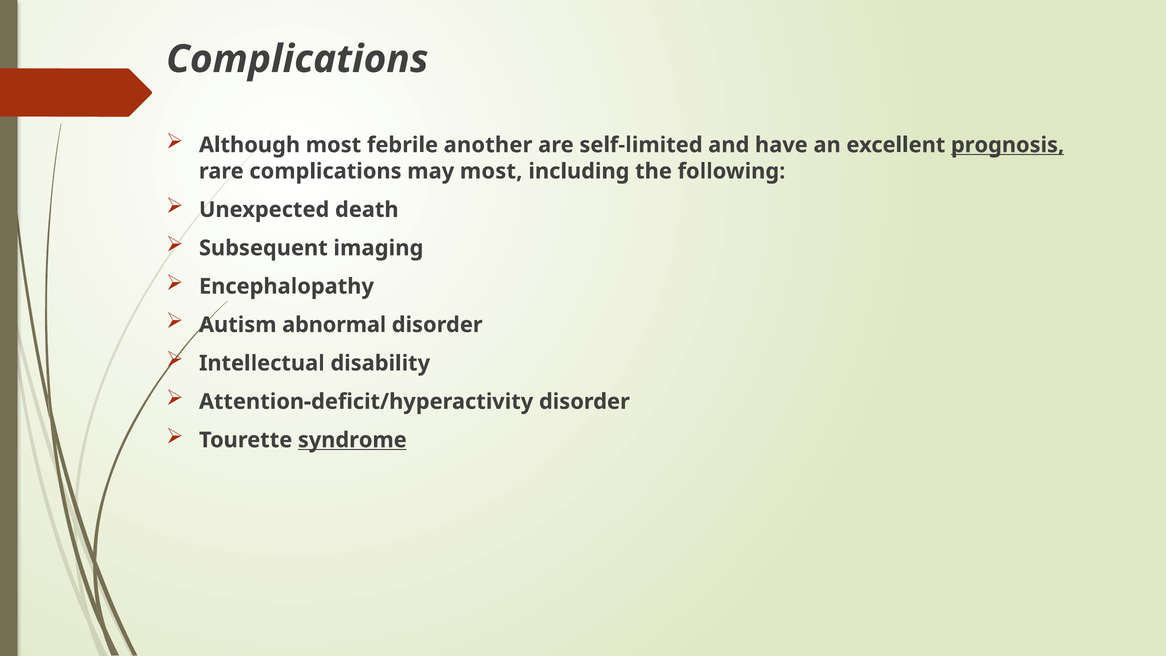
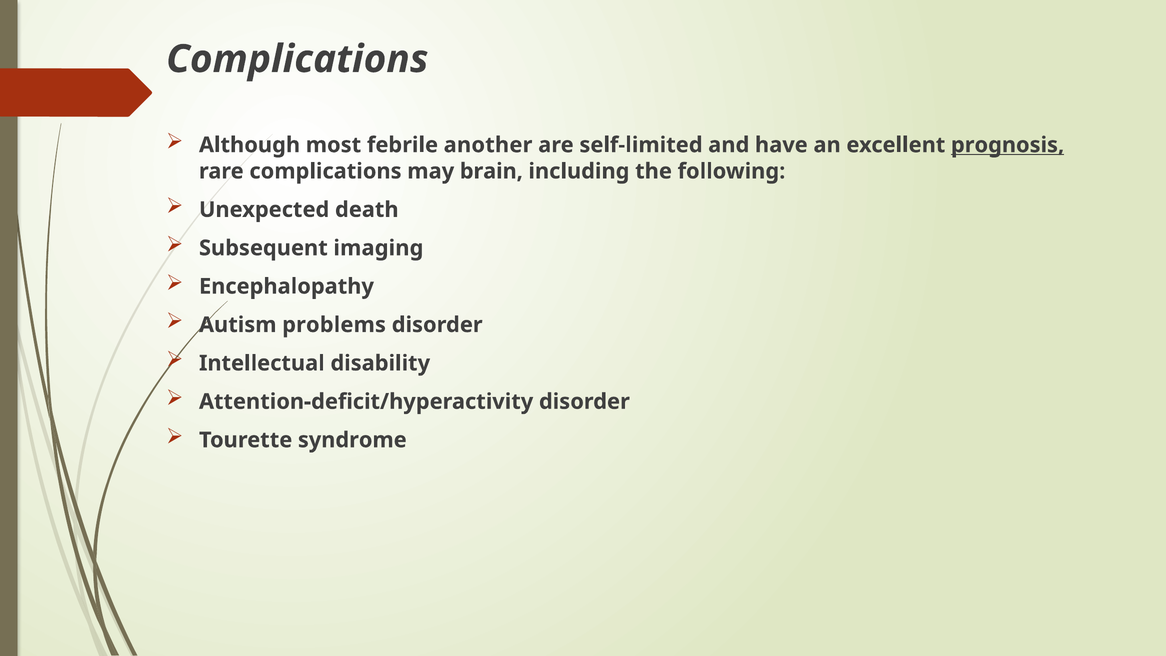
may most: most -> brain (491, 171)
abnormal: abnormal -> problems (334, 325)
syndrome underline: present -> none (352, 440)
